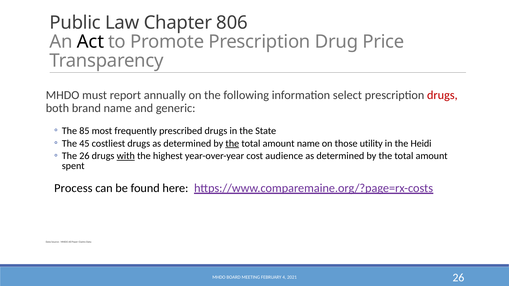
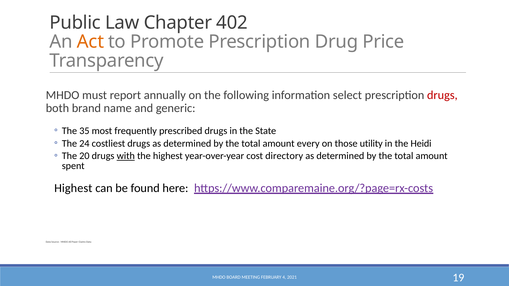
806: 806 -> 402 (232, 23)
Act colour: black -> orange (91, 42)
85: 85 -> 35 (84, 131)
45: 45 -> 24 (84, 144)
the underline: present -> none (232, 144)
amount name: name -> every (308, 144)
The 26: 26 -> 20 (84, 156)
audience: audience -> directory (284, 156)
Process: Process -> Highest (73, 188)
2021 26: 26 -> 19 (458, 278)
